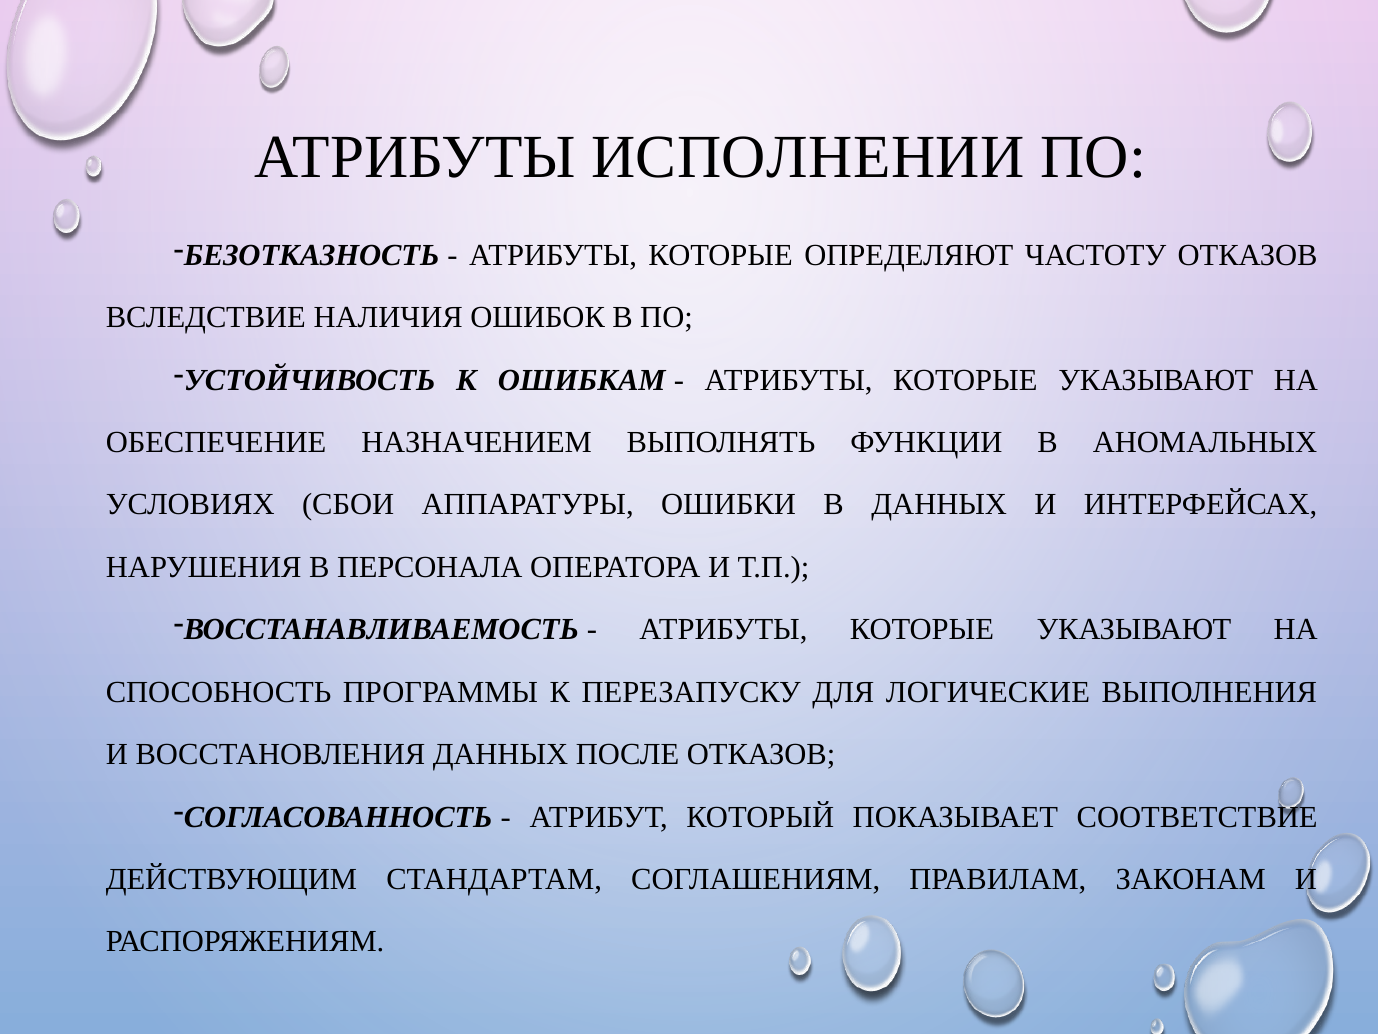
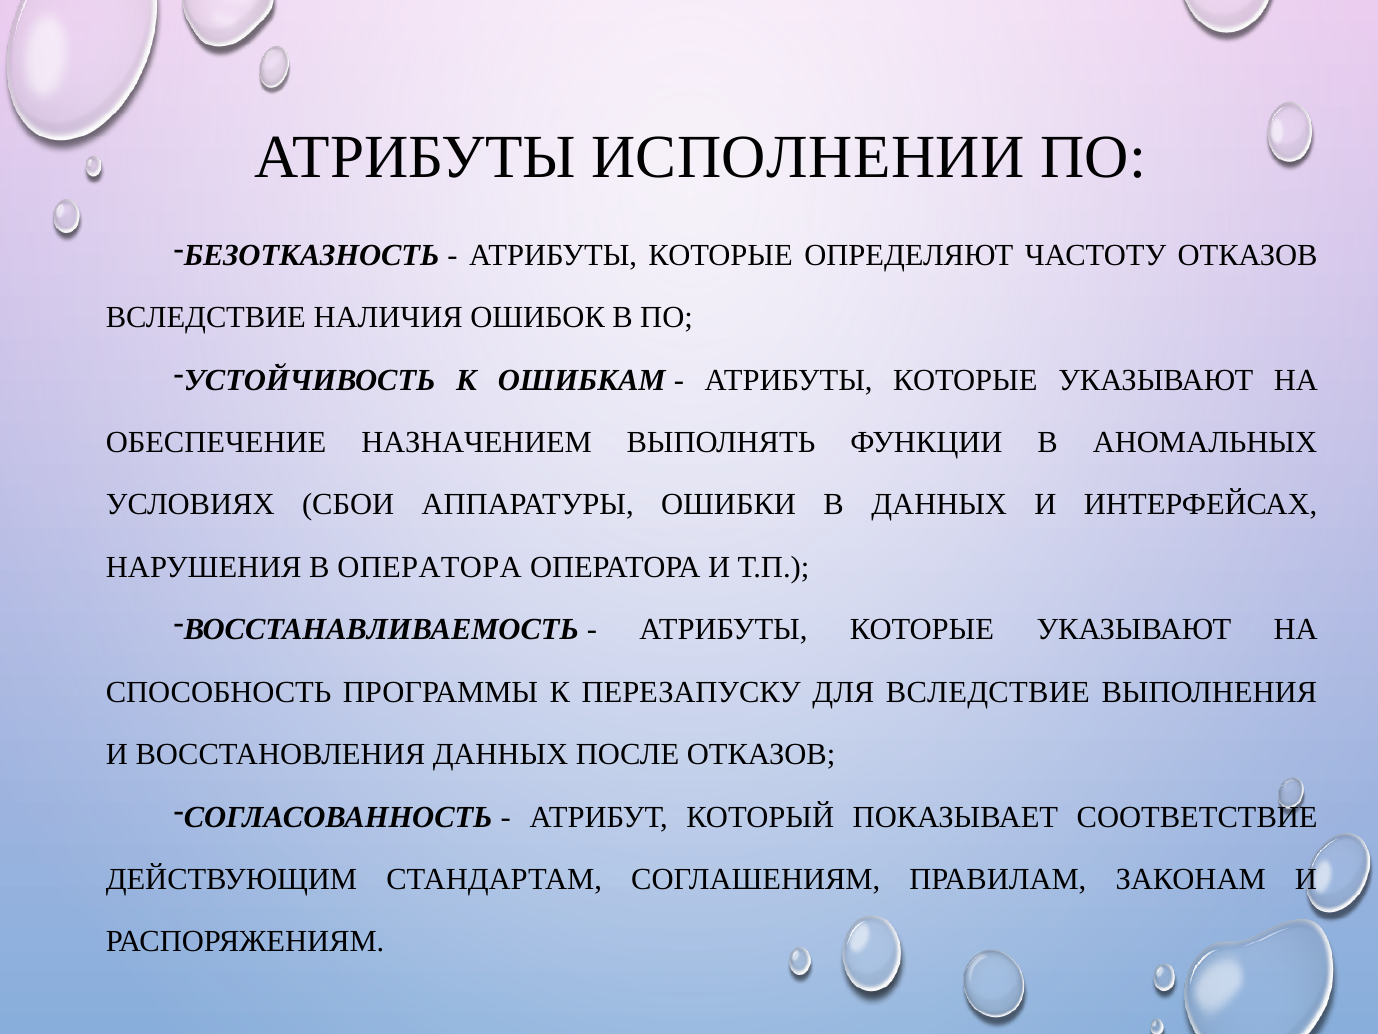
В ПЕРСОНАЛА: ПЕРСОНАЛА -> ОПЕРАТОРА (430, 567)
ДЛЯ ЛОГИЧЕСКИЕ: ЛОГИЧЕСКИЕ -> ВСЛЕДСТВИЕ (988, 692)
